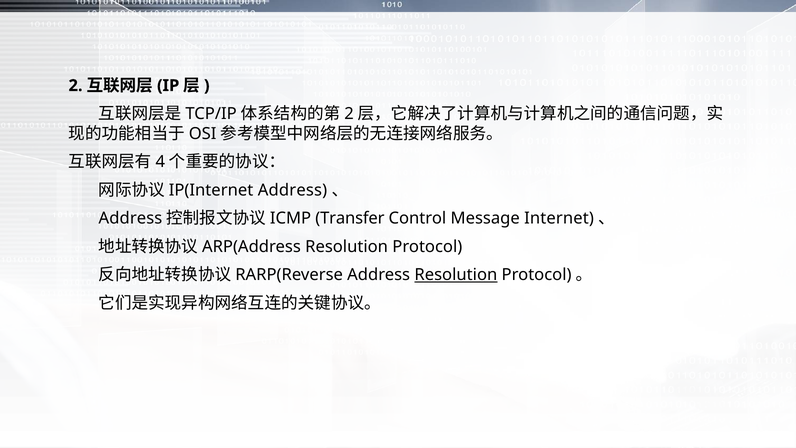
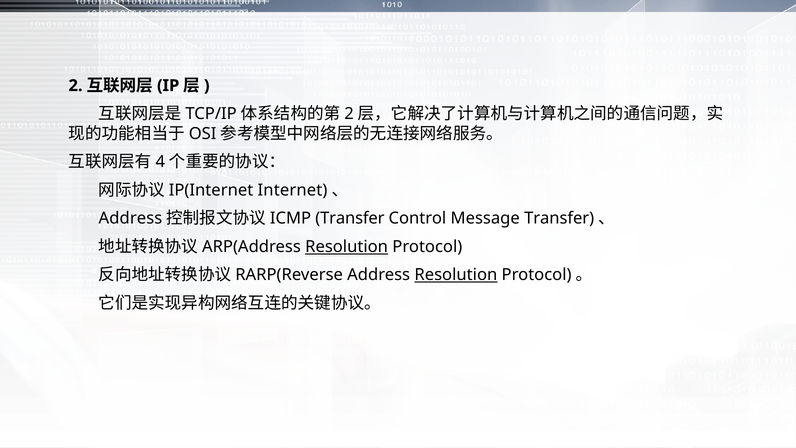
Address: Address -> Internet (292, 190)
Message Internet: Internet -> Transfer (559, 218)
Resolution underline: none -> present (347, 246)
